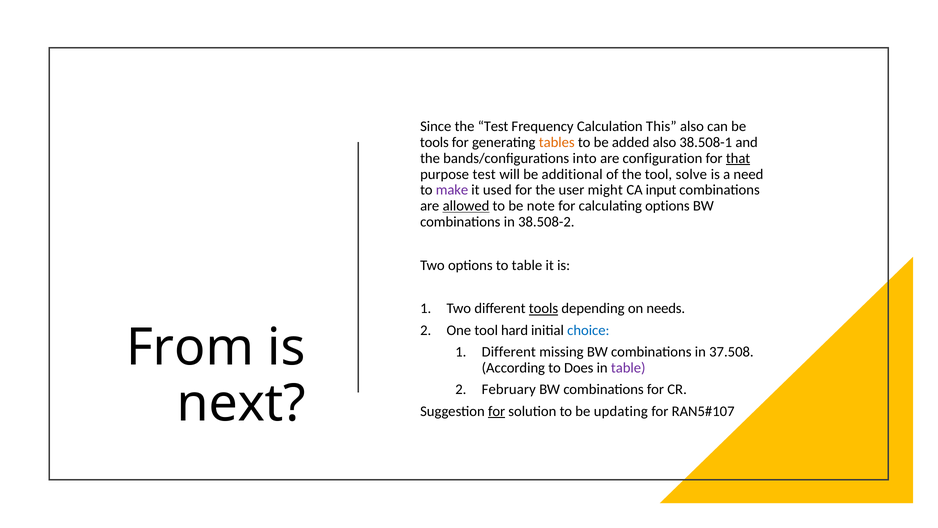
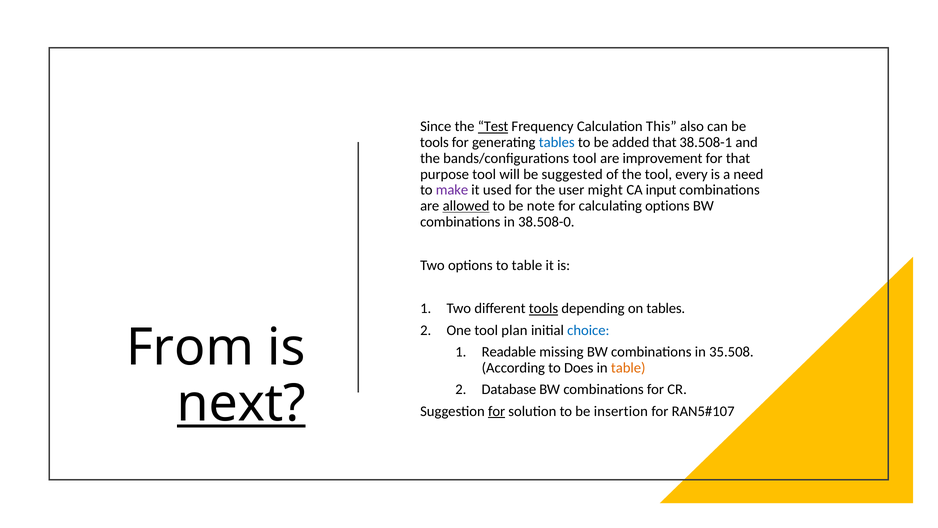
Test underline: none -> present (493, 127)
tables colour: orange -> blue (557, 142)
added also: also -> that (665, 142)
bands/configurations into: into -> tool (585, 158)
configuration: configuration -> improvement (663, 158)
that underline: present -> none (738, 158)
purpose test: test -> tool (484, 174)
additional: additional -> suggested (572, 174)
solve: solve -> every (691, 174)
38.508-2: 38.508-2 -> 38.508-0 (546, 222)
on needs: needs -> tables (666, 308)
hard: hard -> plan (514, 330)
Different: Different -> Readable (509, 352)
37.508: 37.508 -> 35.508 (731, 352)
table colour: purple -> orange (628, 368)
February: February -> Database (509, 389)
next underline: none -> present (241, 403)
updating: updating -> insertion (621, 411)
